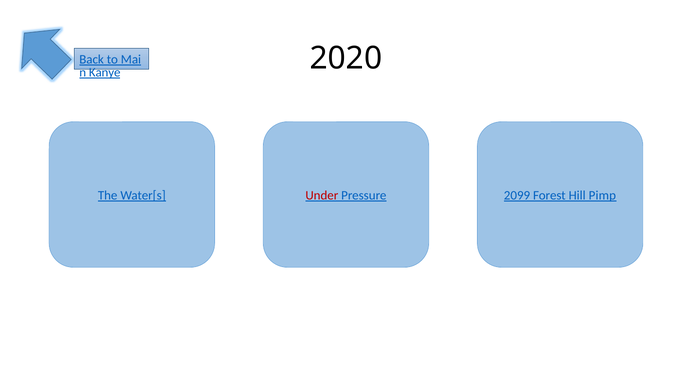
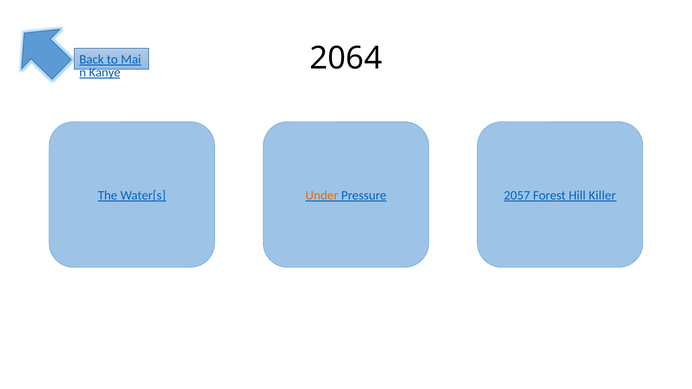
2020: 2020 -> 2064 (346, 58)
Under colour: red -> orange (322, 195)
2099: 2099 -> 2057 (517, 195)
Pimp: Pimp -> Killer (602, 195)
